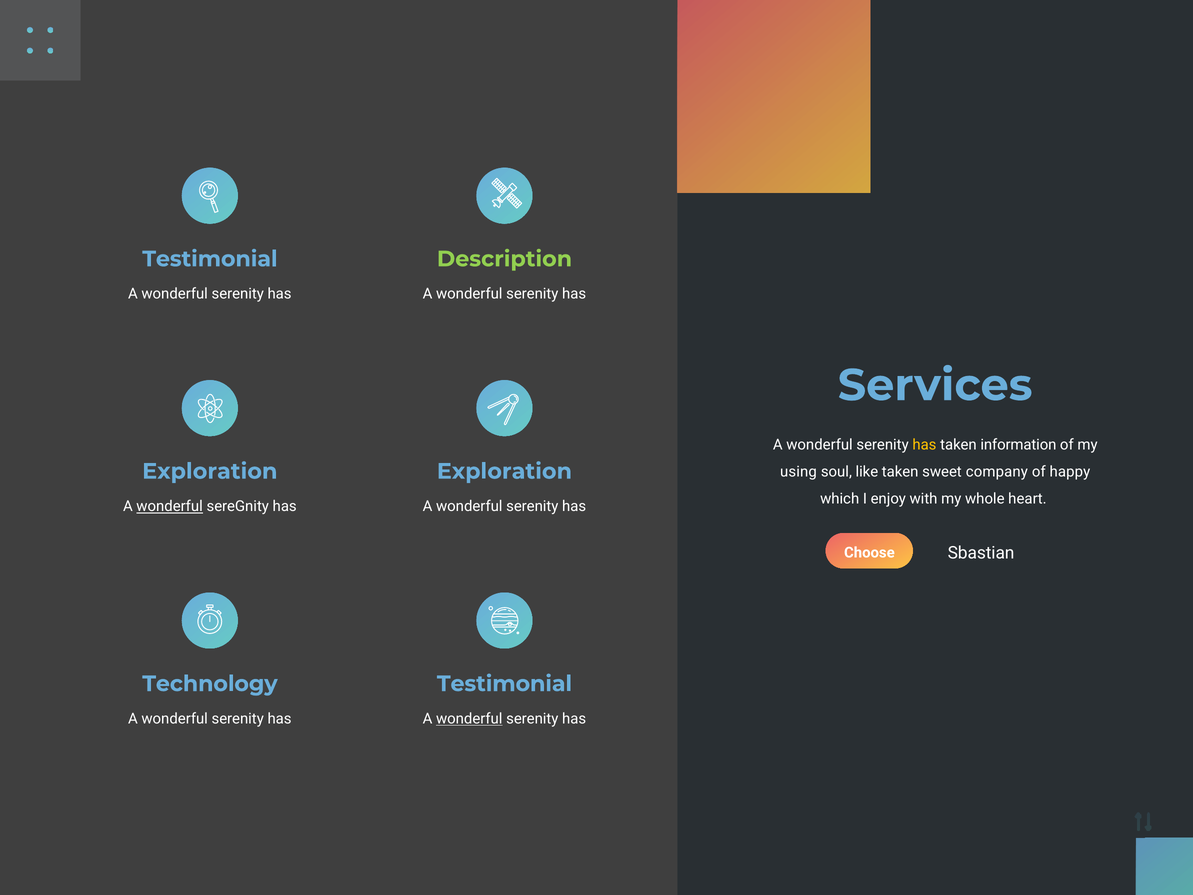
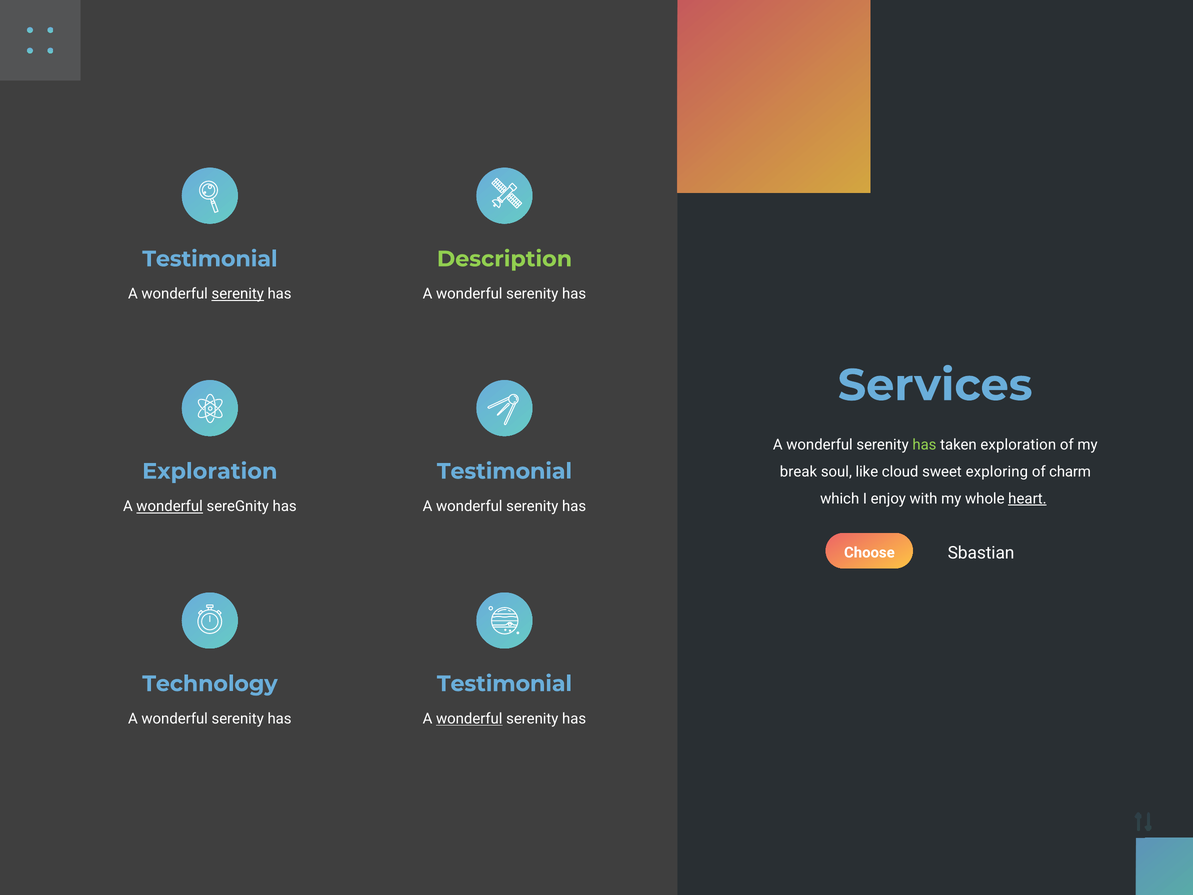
serenity underline: none -> present (238, 294)
has colour: yellow -> light green (924, 445)
taken information: information -> exploration (1018, 445)
using: using -> break (798, 472)
like taken: taken -> cloud (900, 472)
company: company -> exploring (997, 472)
happy: happy -> charm (1070, 472)
Exploration: Exploration -> Testimonial (504, 471)
heart underline: none -> present (1027, 498)
